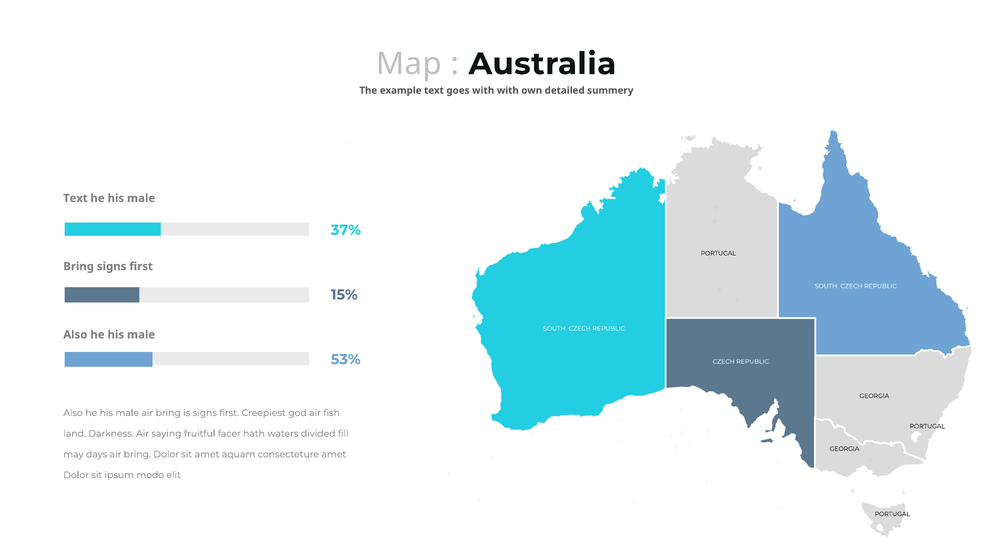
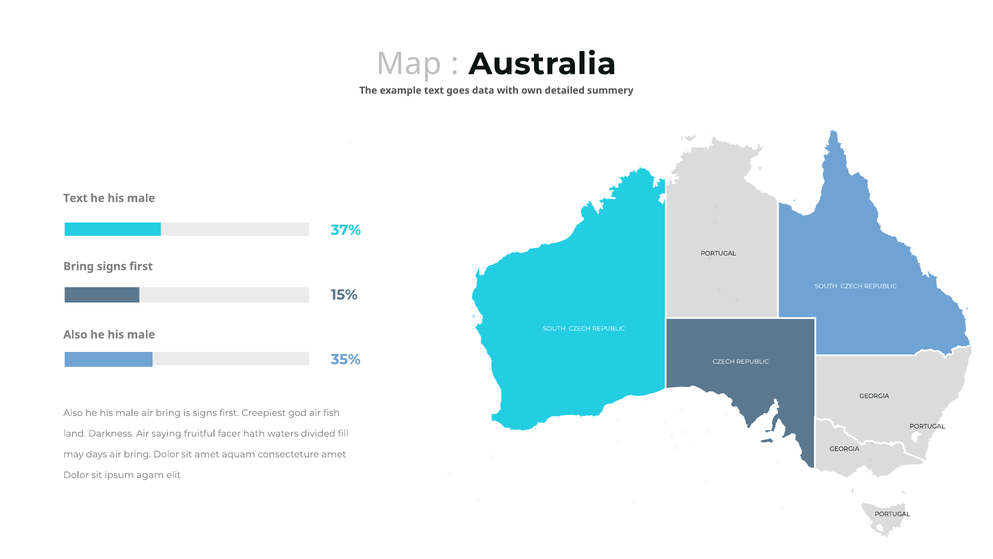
goes with: with -> data (483, 90)
53%: 53% -> 35% (346, 359)
modo: modo -> agam (150, 475)
